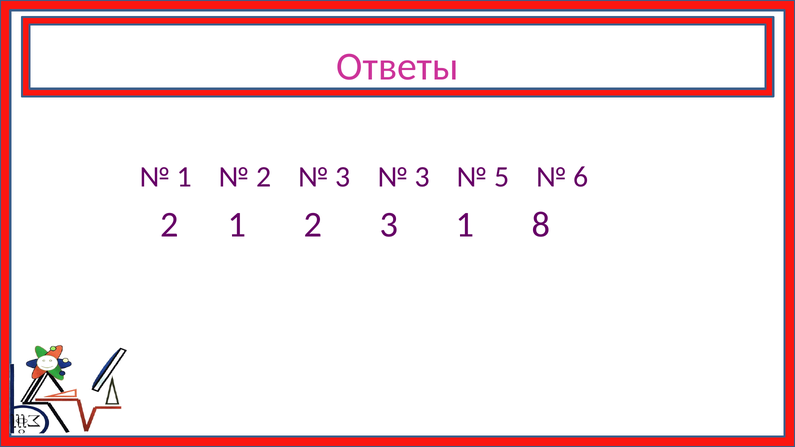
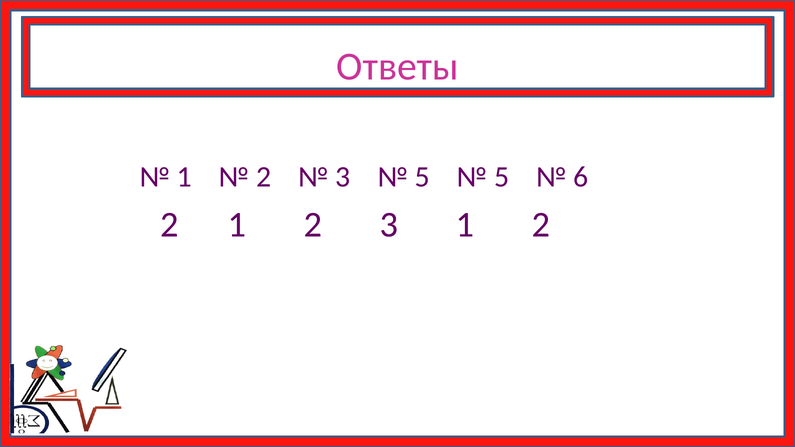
3: 3 -> 5 (422, 177)
3 1 8: 8 -> 2 (541, 225)
